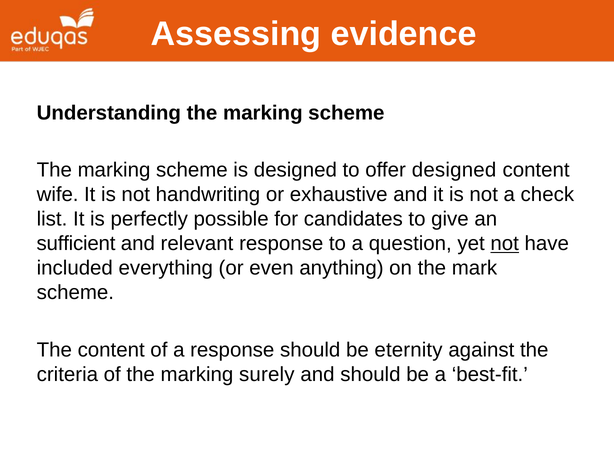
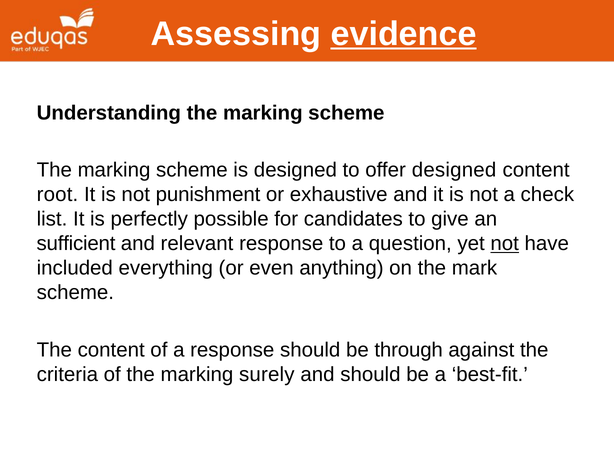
evidence underline: none -> present (404, 34)
wife: wife -> root (57, 195)
handwriting: handwriting -> punishment (208, 195)
eternity: eternity -> through (409, 350)
